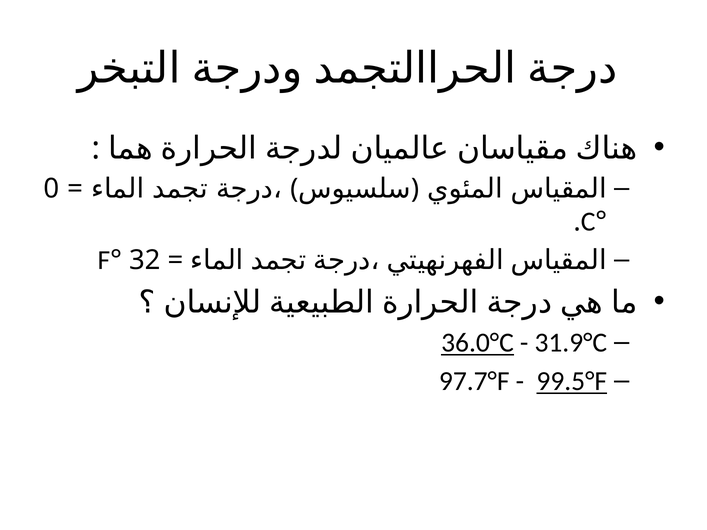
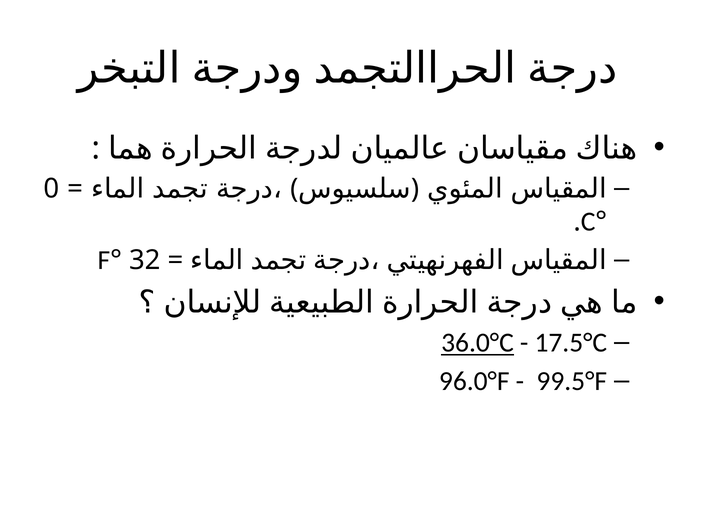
31.9°C: 31.9°C -> 17.5°C (571, 343)
97.7°F: 97.7°F -> 96.0°F (474, 382)
99.5°F underline: present -> none (572, 382)
